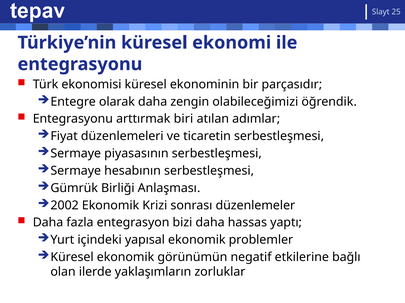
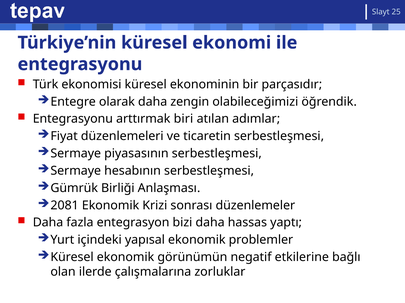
2002: 2002 -> 2081 (65, 206)
yaklaşımların: yaklaşımların -> çalışmalarına (153, 273)
